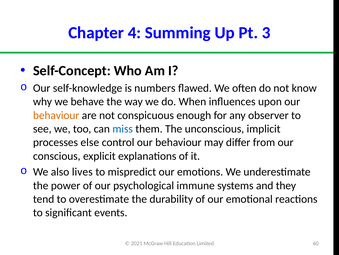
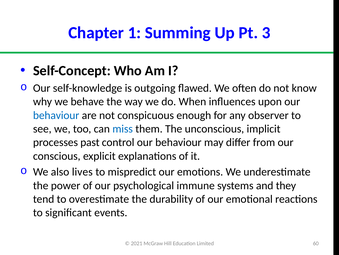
4: 4 -> 1 (134, 33)
numbers: numbers -> outgoing (155, 88)
behaviour colour: orange -> blue (56, 115)
else: else -> past (90, 142)
